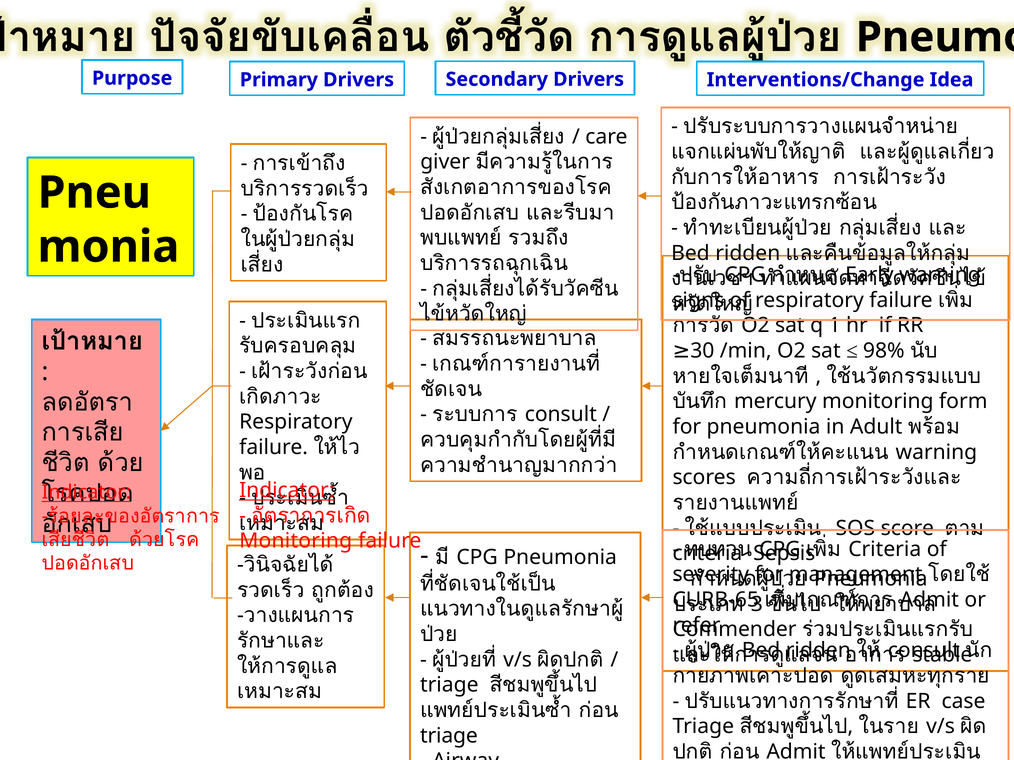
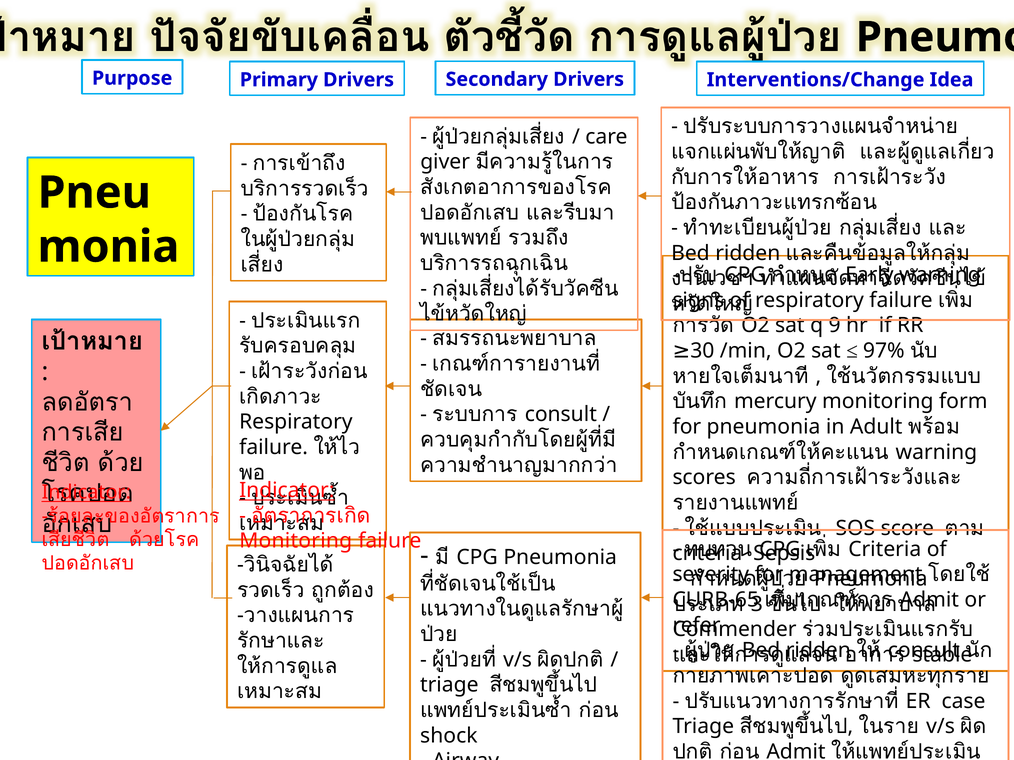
1: 1 -> 9 (835, 326)
98%: 98% -> 97% (884, 351)
triage: triage -> shock (449, 736)
